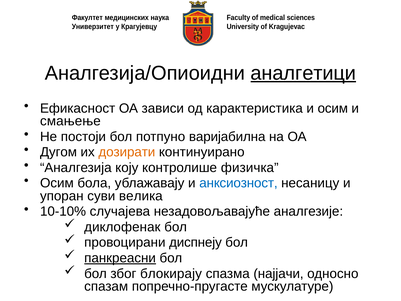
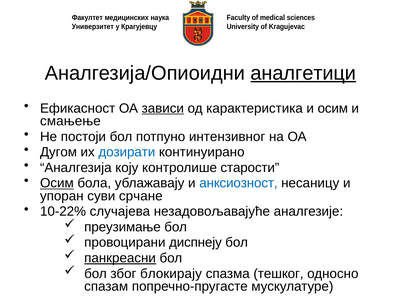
зависи underline: none -> present (163, 108)
варијабилна: варијабилна -> интензивног (227, 137)
дозирати colour: orange -> blue (127, 152)
физичка: физичка -> старости (250, 168)
Осим underline: none -> present (57, 183)
велика: велика -> срчане (141, 196)
10-10%: 10-10% -> 10-22% (63, 211)
диклофенак: диклофенак -> преузимање (122, 227)
најјачи: најјачи -> тешког (279, 273)
